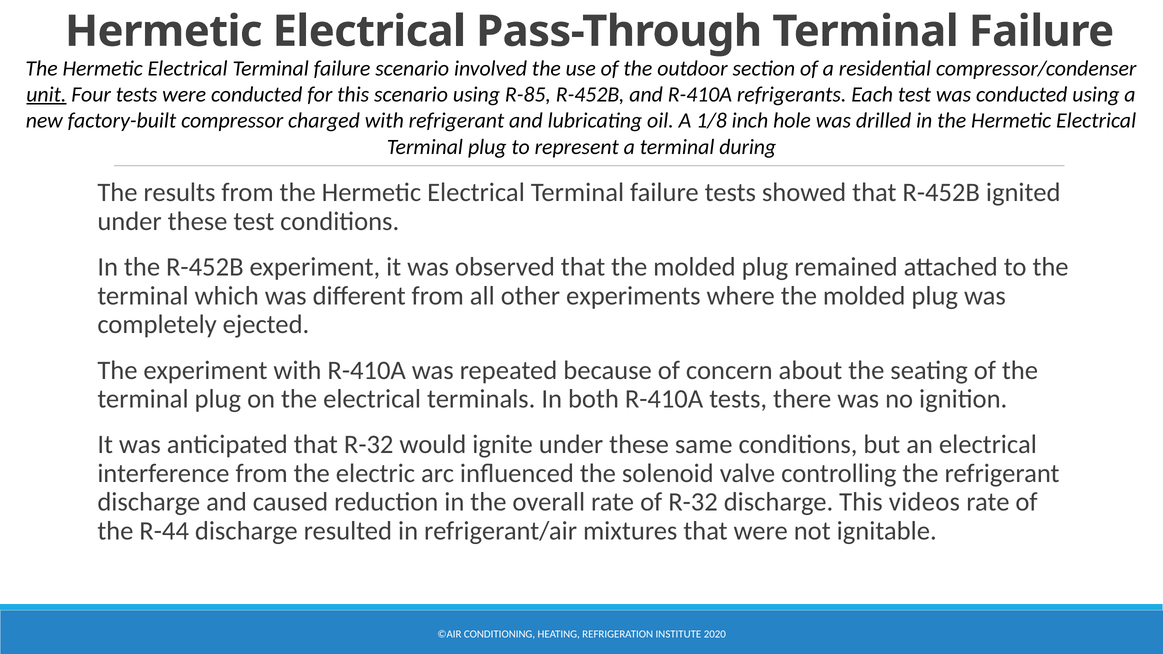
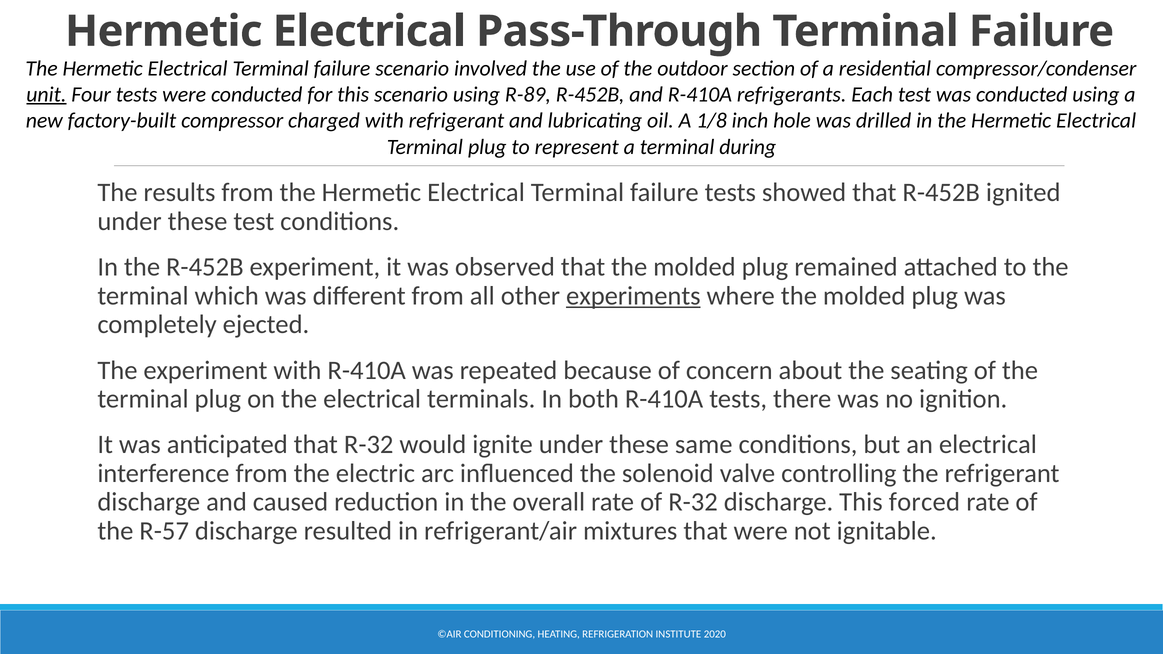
R-85: R-85 -> R-89 (528, 95)
experiments underline: none -> present (633, 296)
videos: videos -> forced (924, 502)
R-44: R-44 -> R-57 (164, 531)
